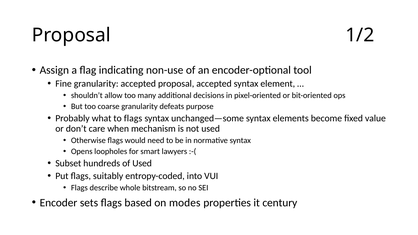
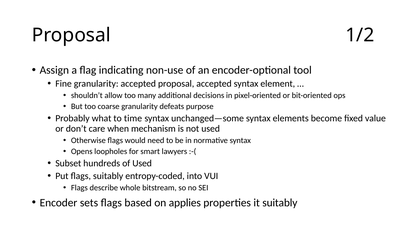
to flags: flags -> time (133, 118)
modes: modes -> applies (185, 203)
it century: century -> suitably (280, 203)
